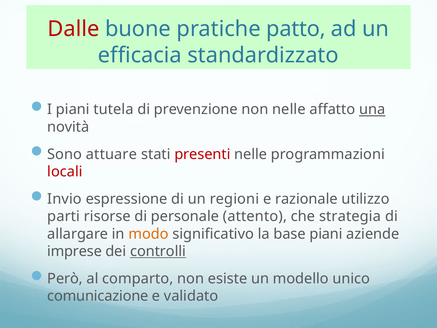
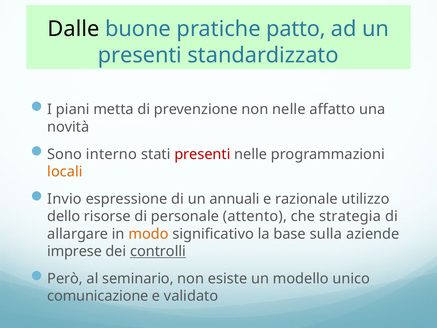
Dalle colour: red -> black (73, 29)
efficacia: efficacia -> presenti (140, 55)
tutela: tutela -> metta (114, 109)
una underline: present -> none (372, 109)
attuare: attuare -> interno (111, 154)
locali colour: red -> orange (65, 172)
regioni: regioni -> annuali (235, 199)
parti: parti -> dello (64, 216)
base piani: piani -> sulla (326, 234)
comparto: comparto -> seminario (138, 278)
